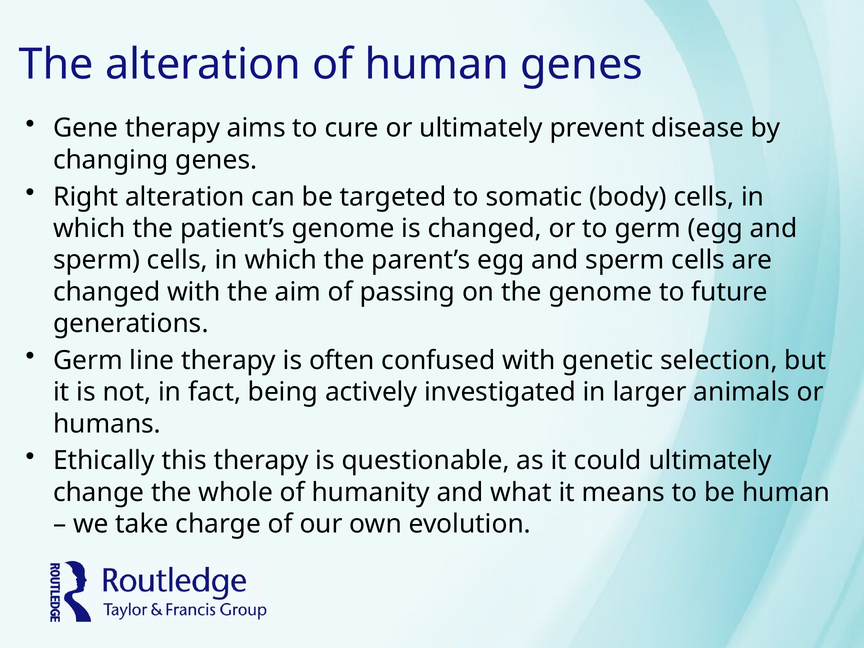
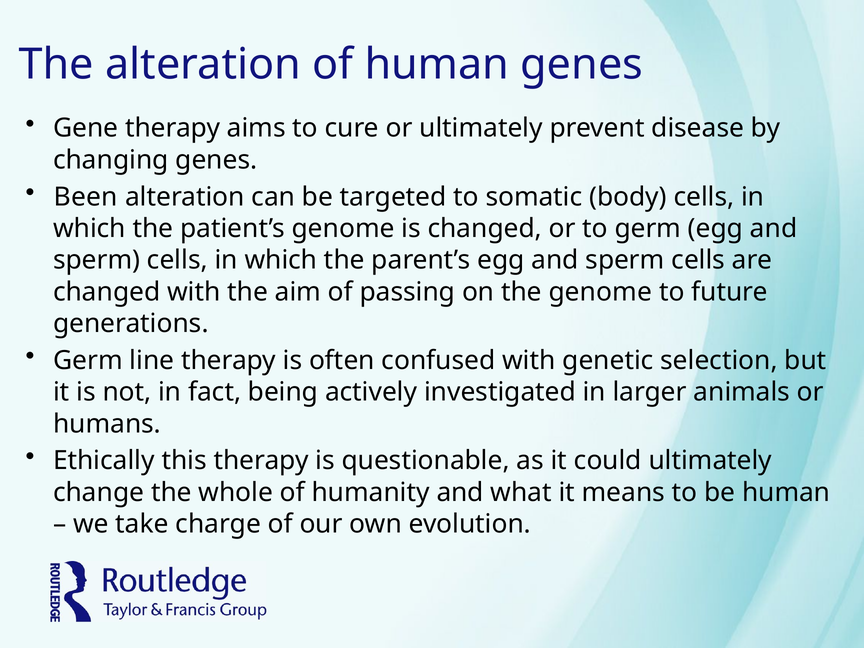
Right: Right -> Been (86, 197)
